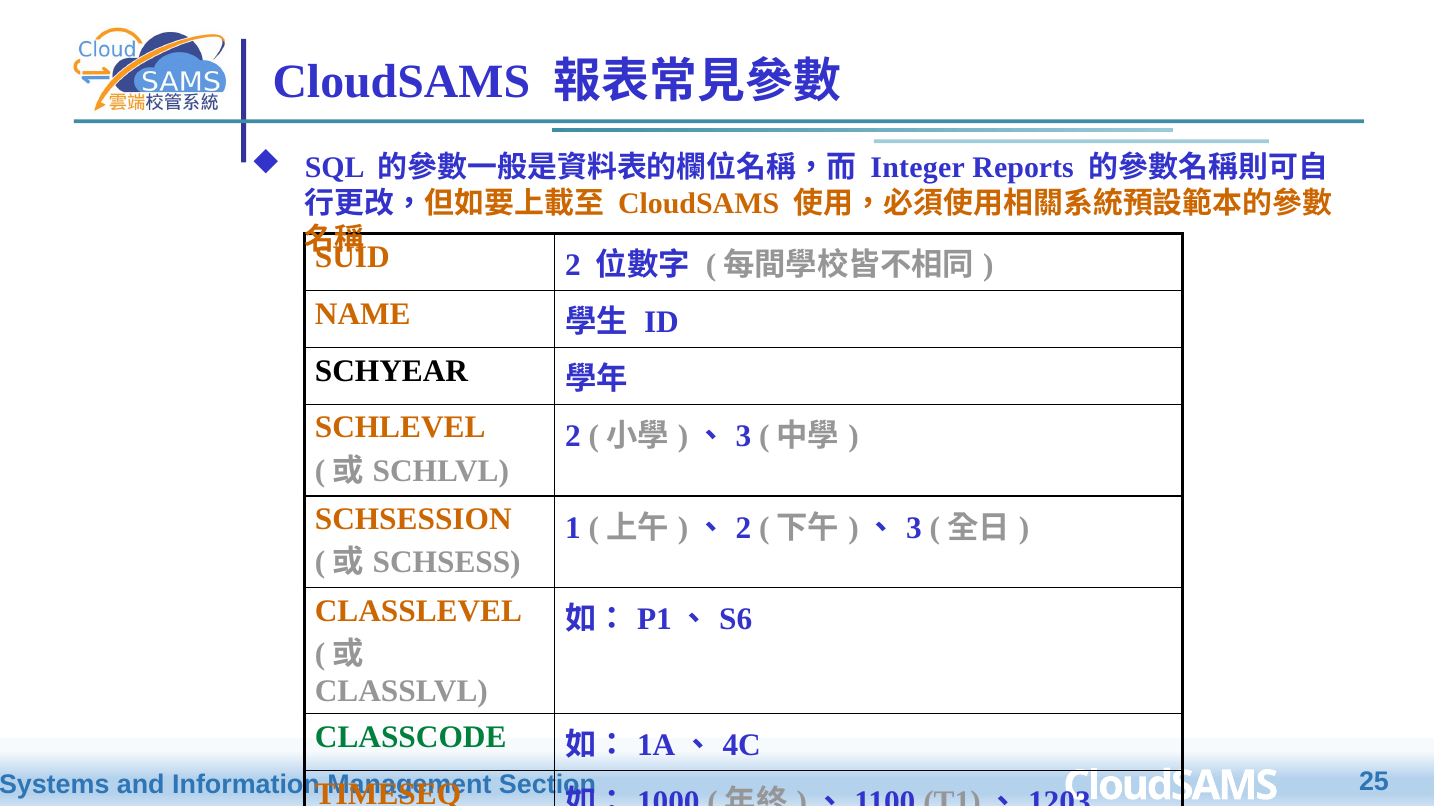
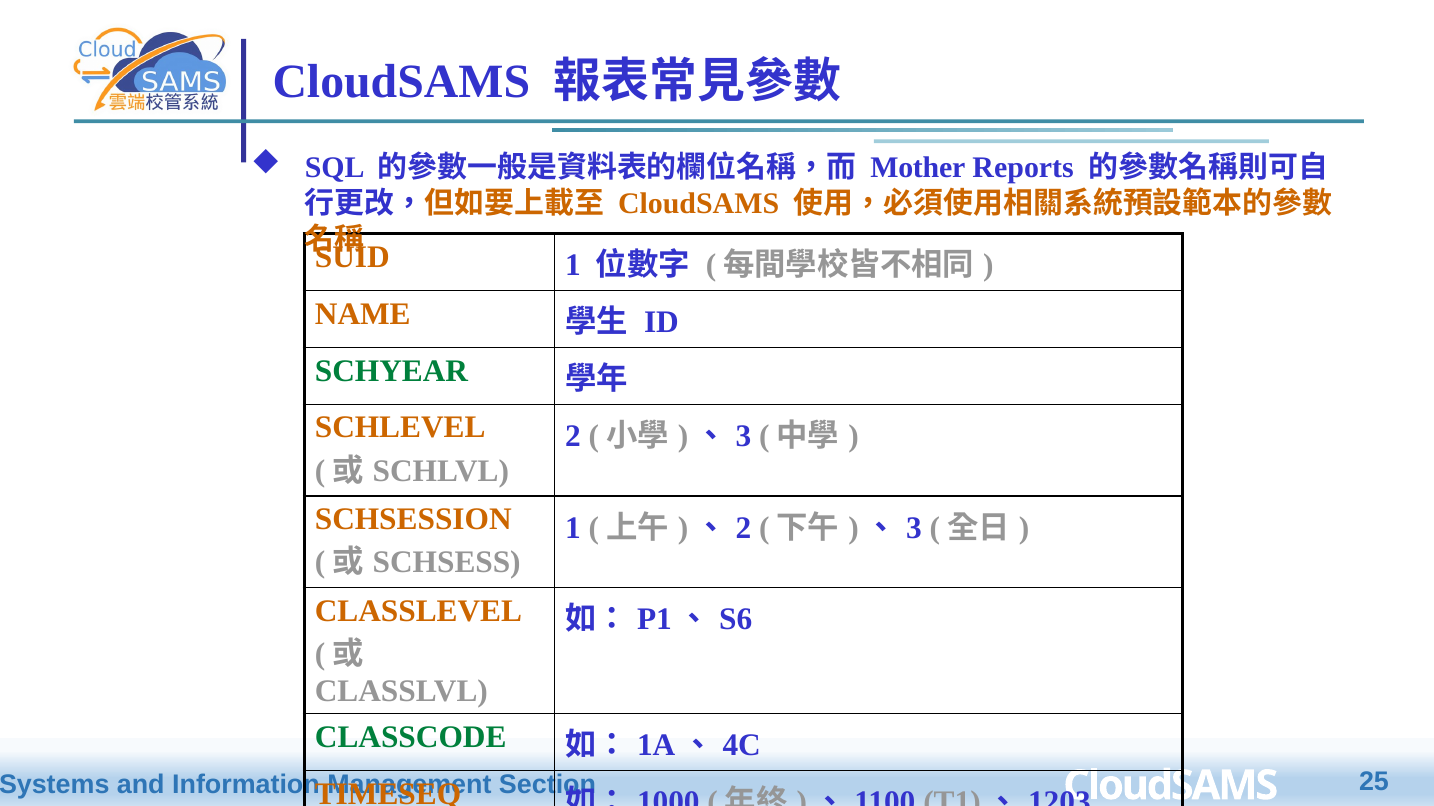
Integer: Integer -> Mother (918, 168)
2: 2 -> 1 (573, 266)
SCHYEAR colour: black -> green (391, 371)
